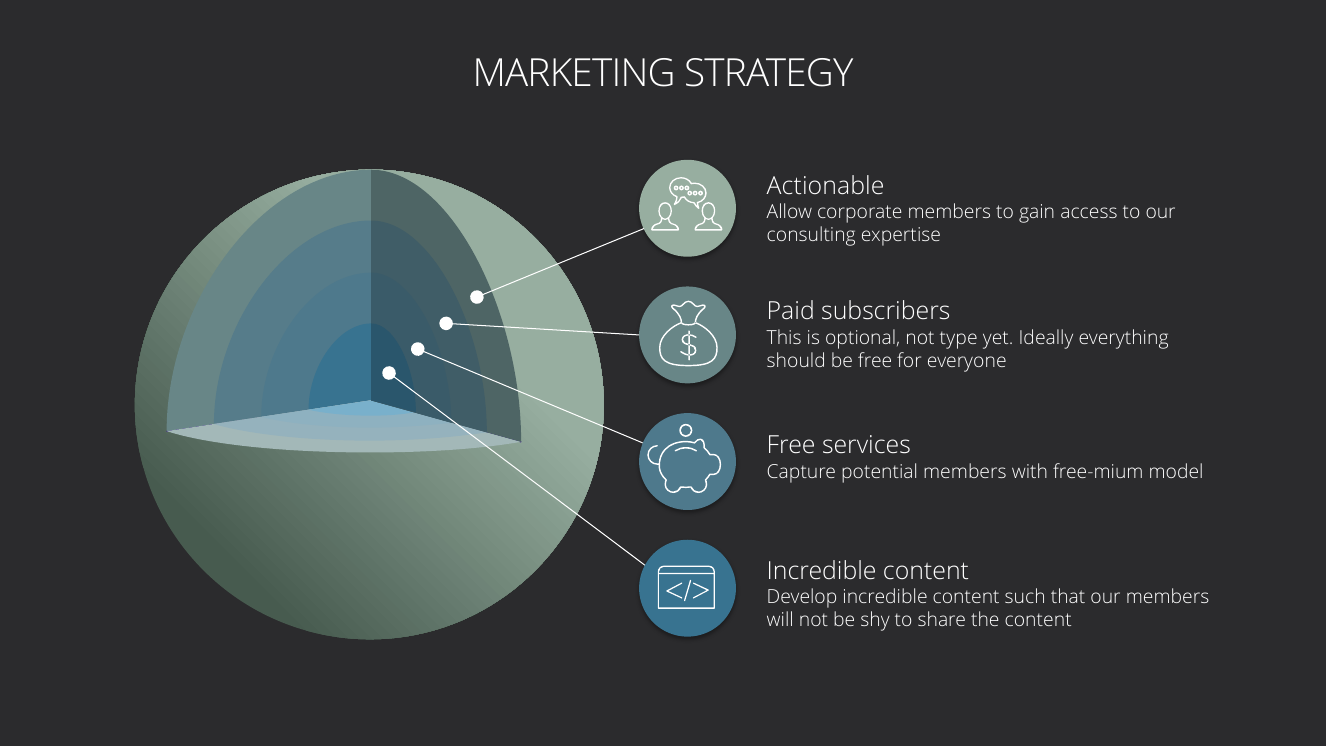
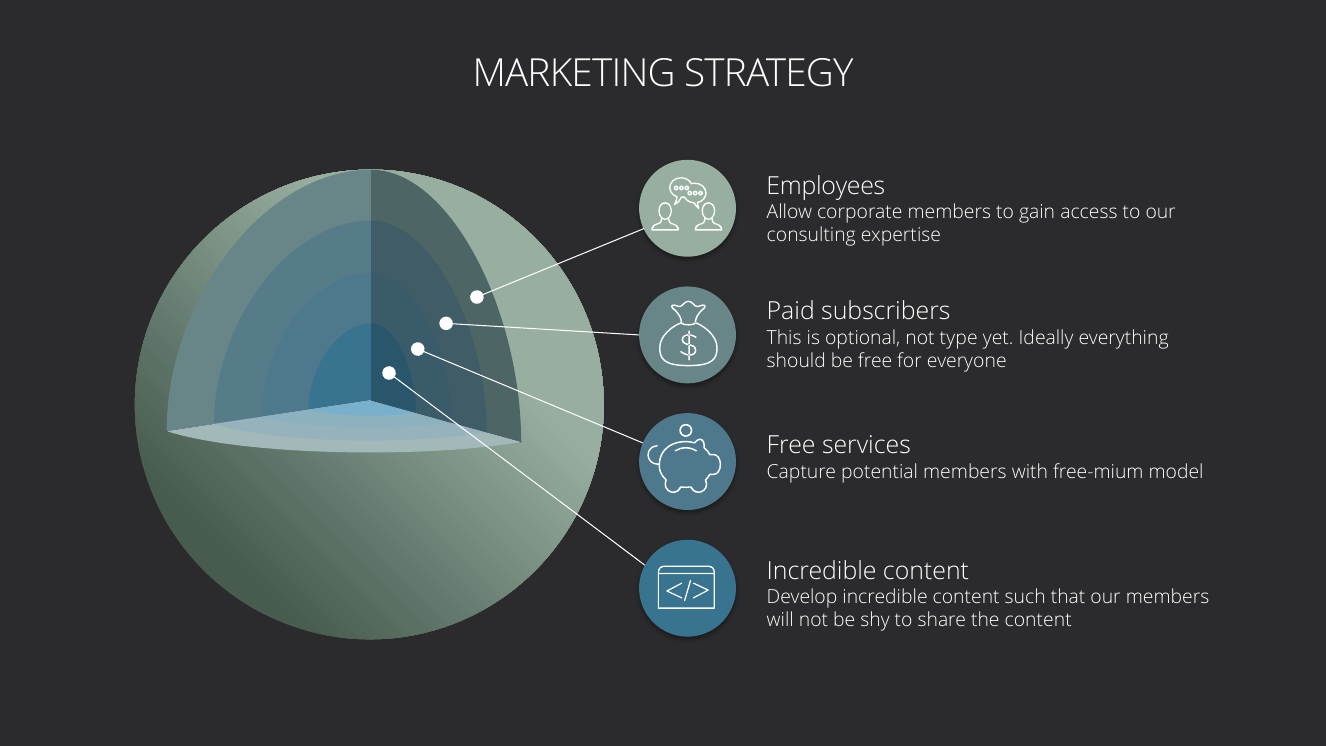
Actionable: Actionable -> Employees (826, 186)
